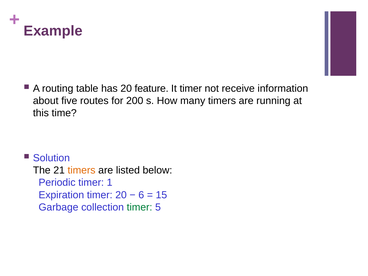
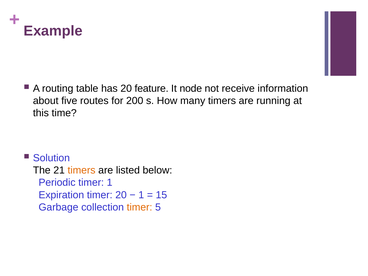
It timer: timer -> node (191, 88)
6: 6 -> 1 (141, 195)
timer colour: green -> orange (140, 207)
